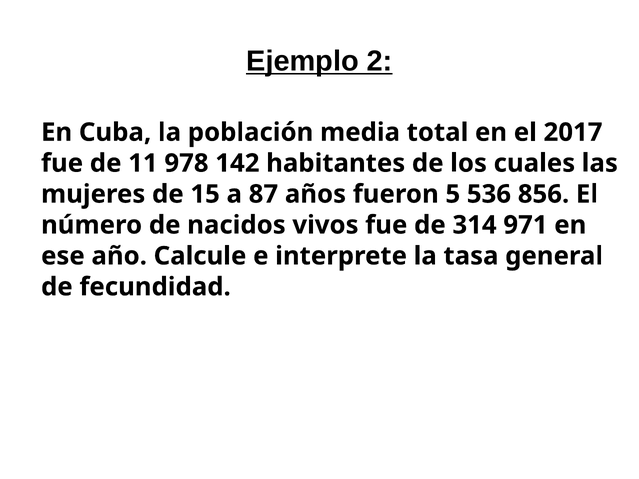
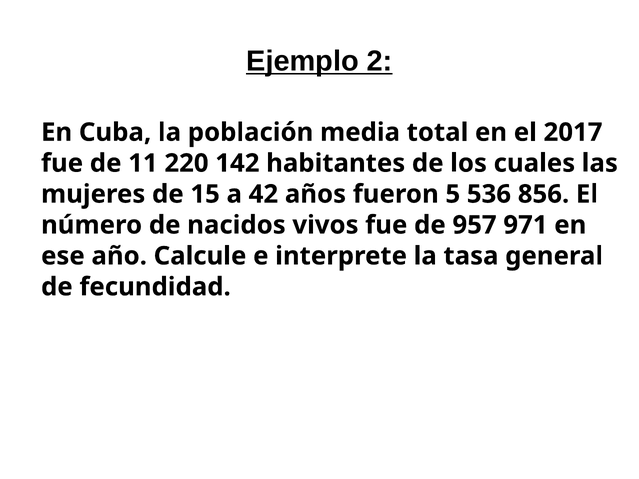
978: 978 -> 220 (186, 163)
87: 87 -> 42 (263, 194)
314: 314 -> 957 (475, 225)
